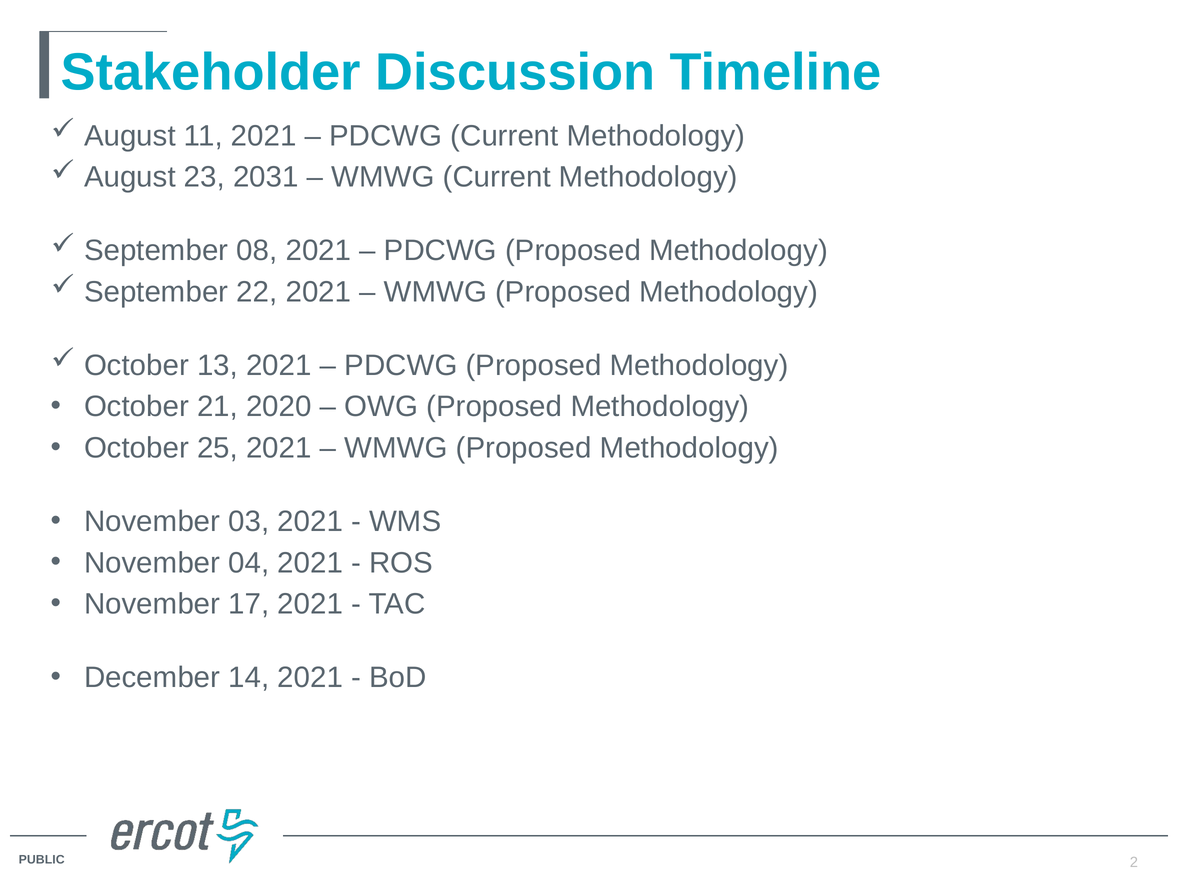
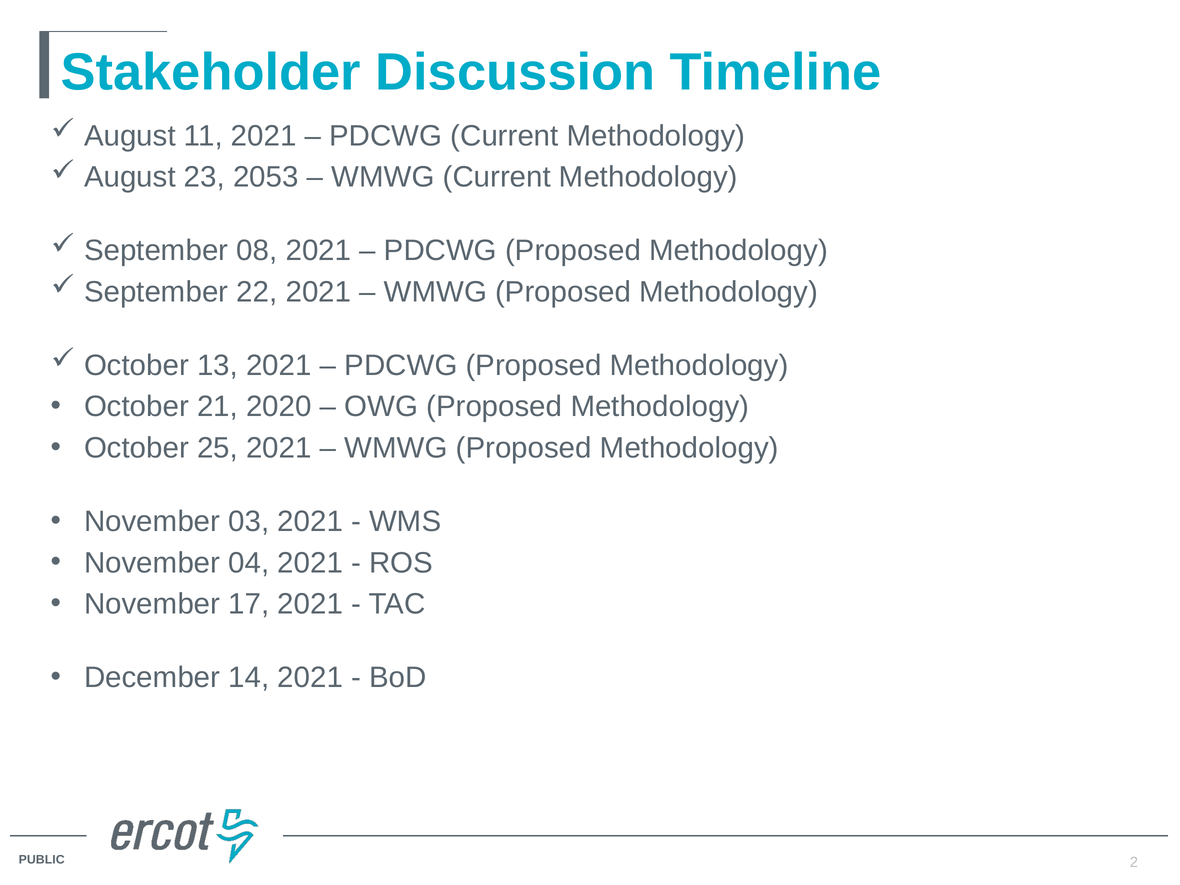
2031: 2031 -> 2053 (266, 177)
